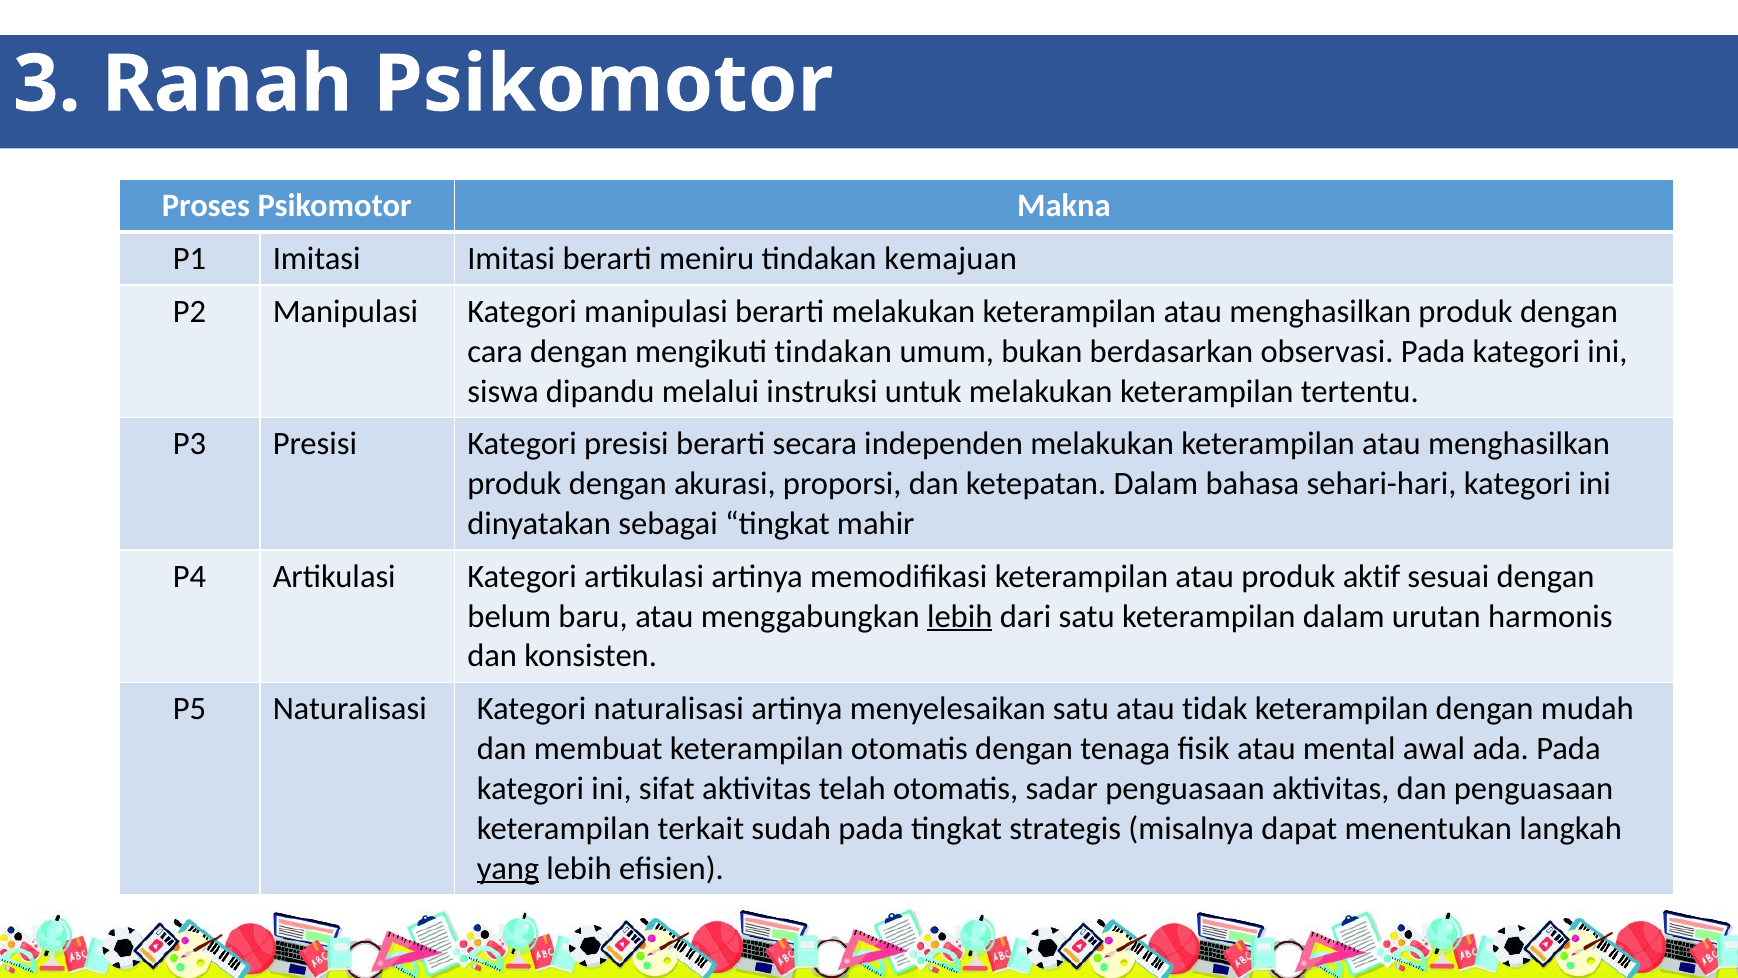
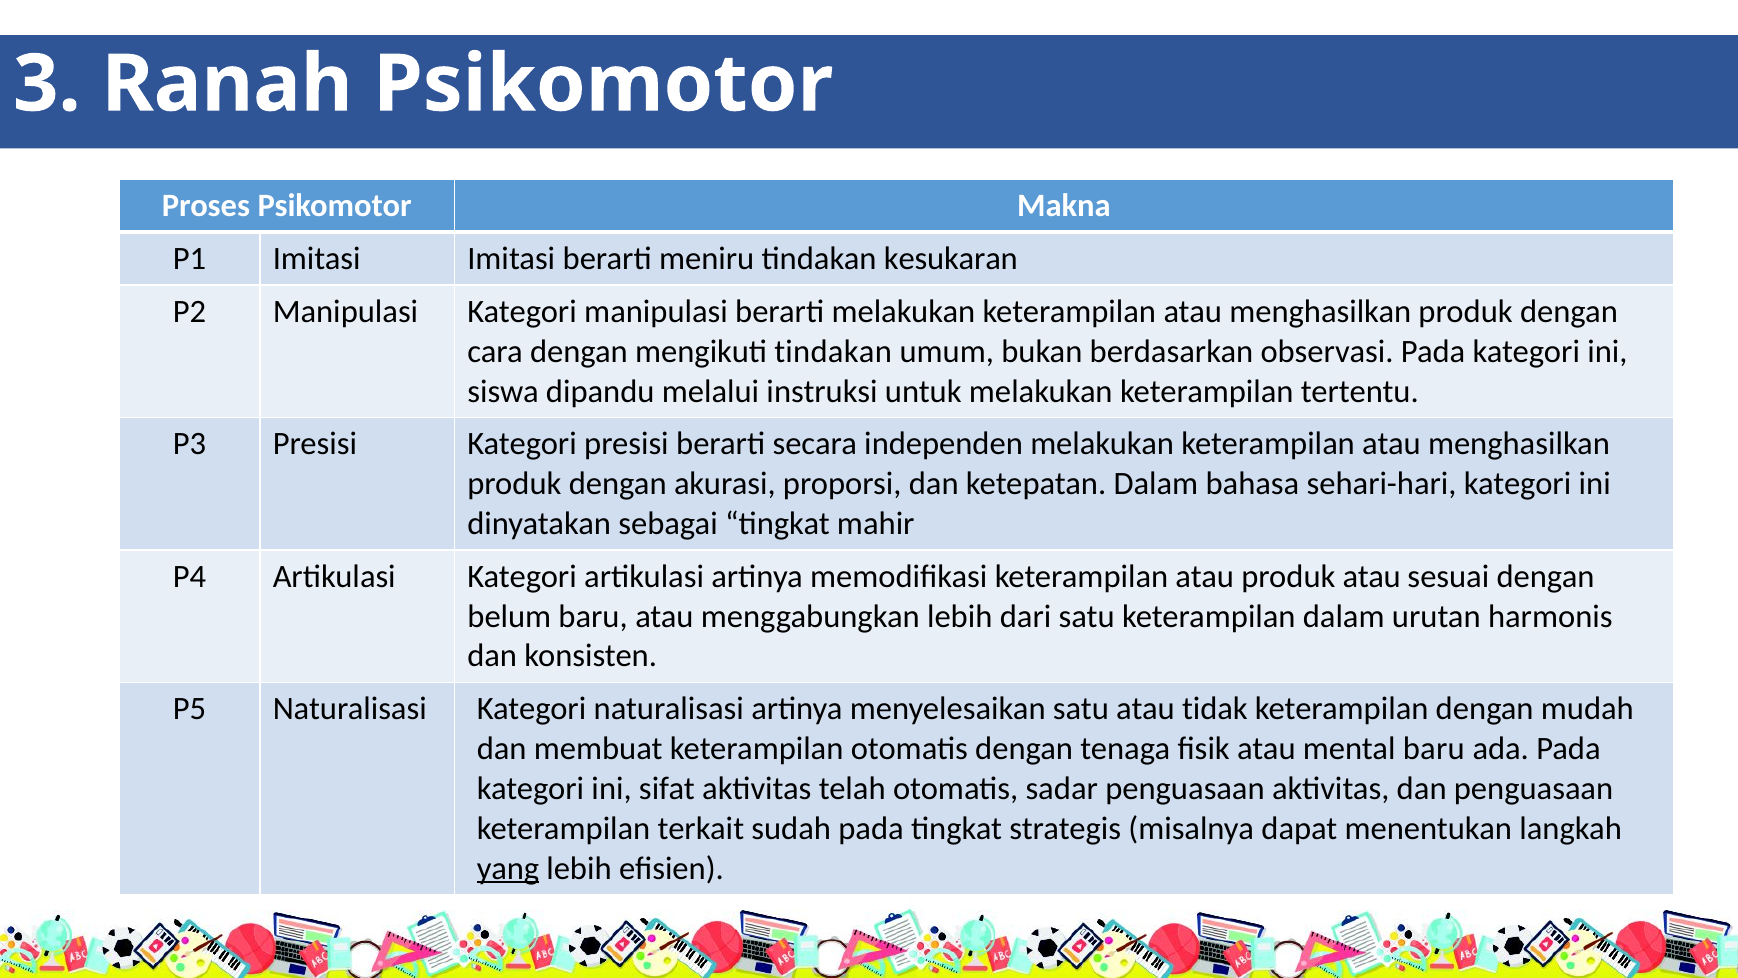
kemajuan: kemajuan -> kesukaran (951, 259)
produk aktif: aktif -> atau (1372, 576)
lebih underline: present -> none (960, 616)
mental awal: awal -> baru (1434, 749)
